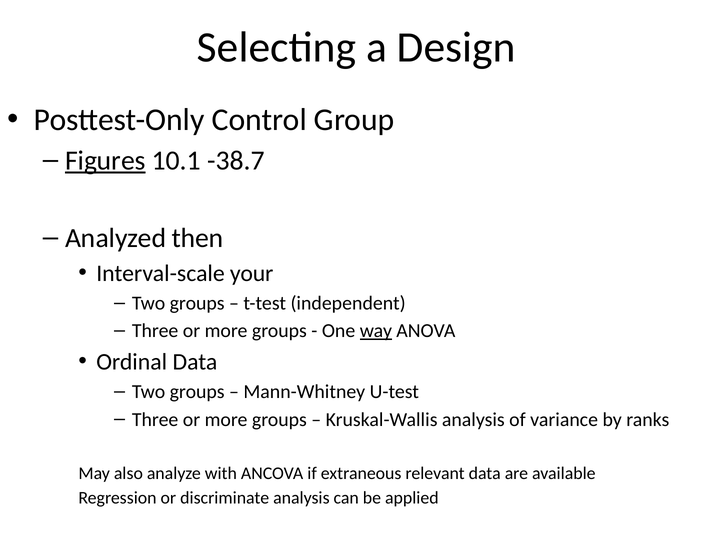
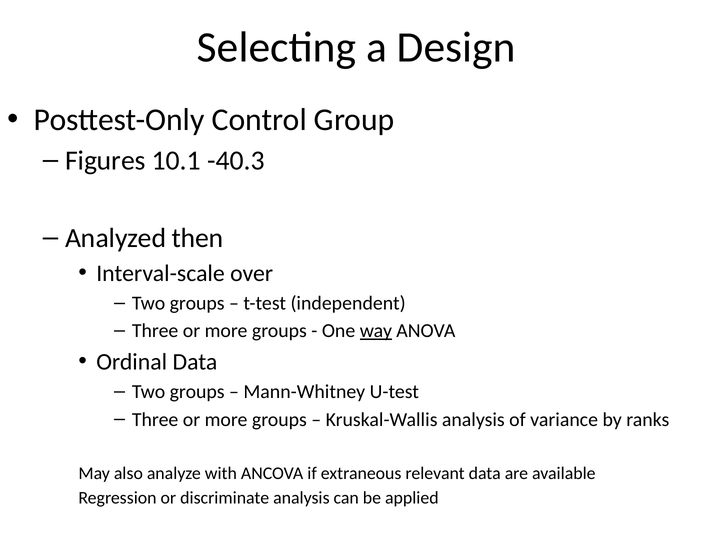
Figures underline: present -> none (105, 161)
-38.7: -38.7 -> -40.3 (236, 161)
your: your -> over (252, 274)
